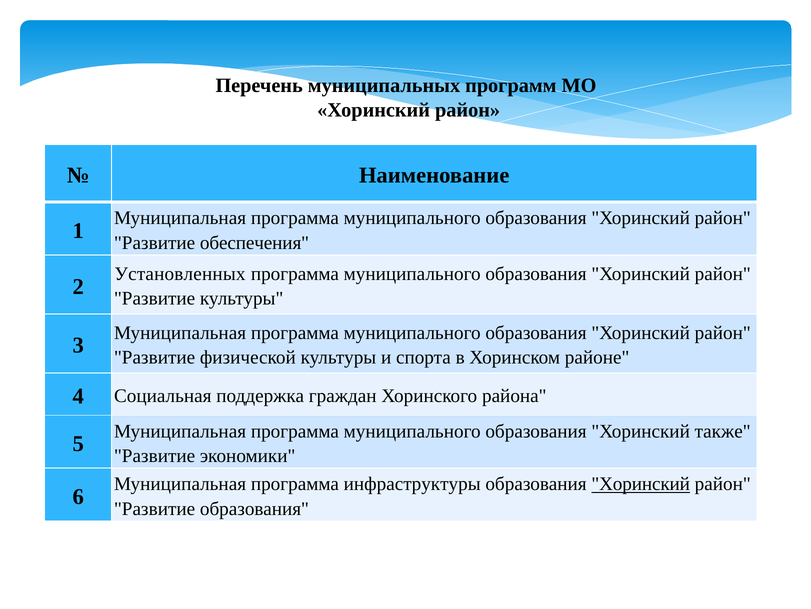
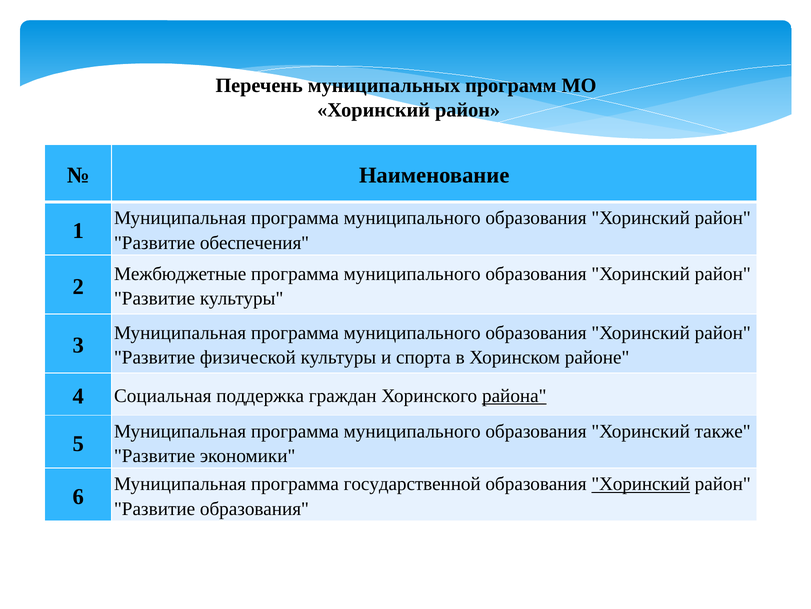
Установленных: Установленных -> Межбюджетные (180, 274)
района underline: none -> present (514, 395)
инфраструктуры: инфраструктуры -> государственной (412, 484)
